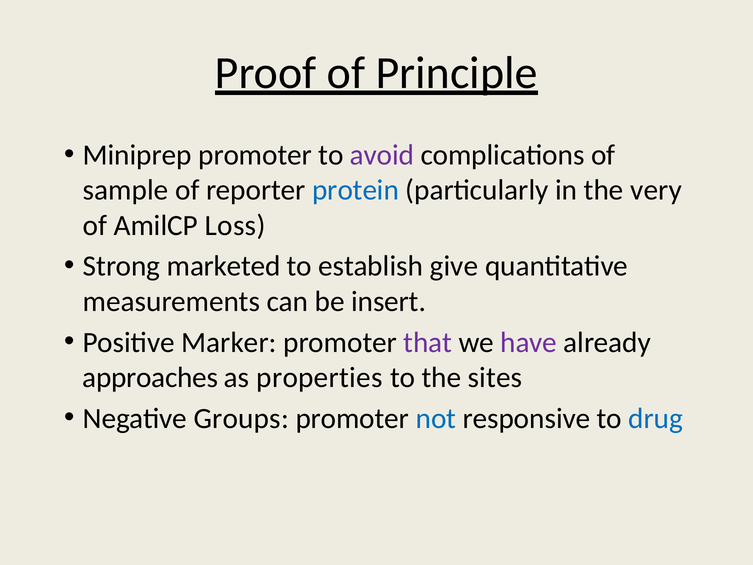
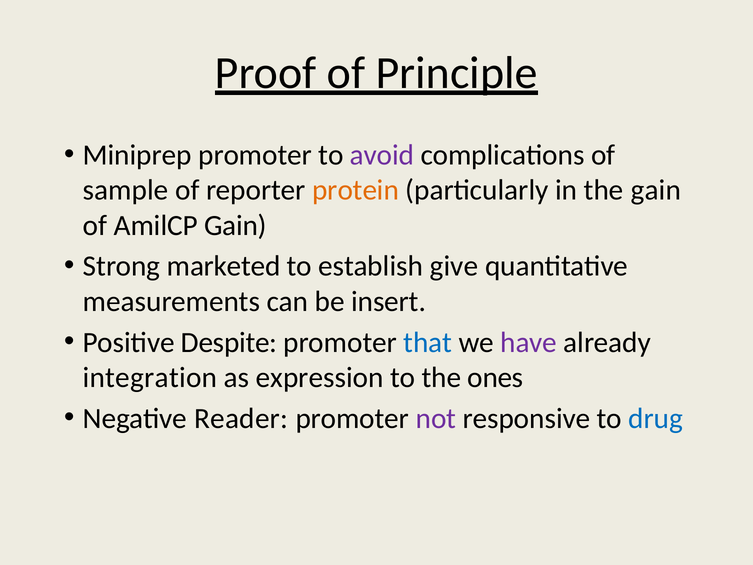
protein colour: blue -> orange (356, 190)
the very: very -> gain (656, 190)
AmilCP Loss: Loss -> Gain (235, 225)
Marker: Marker -> Despite (229, 342)
that colour: purple -> blue (428, 342)
approaches: approaches -> integration (150, 377)
properties: properties -> expression (320, 377)
sites: sites -> ones (495, 377)
Groups: Groups -> Reader (241, 418)
not colour: blue -> purple (436, 418)
